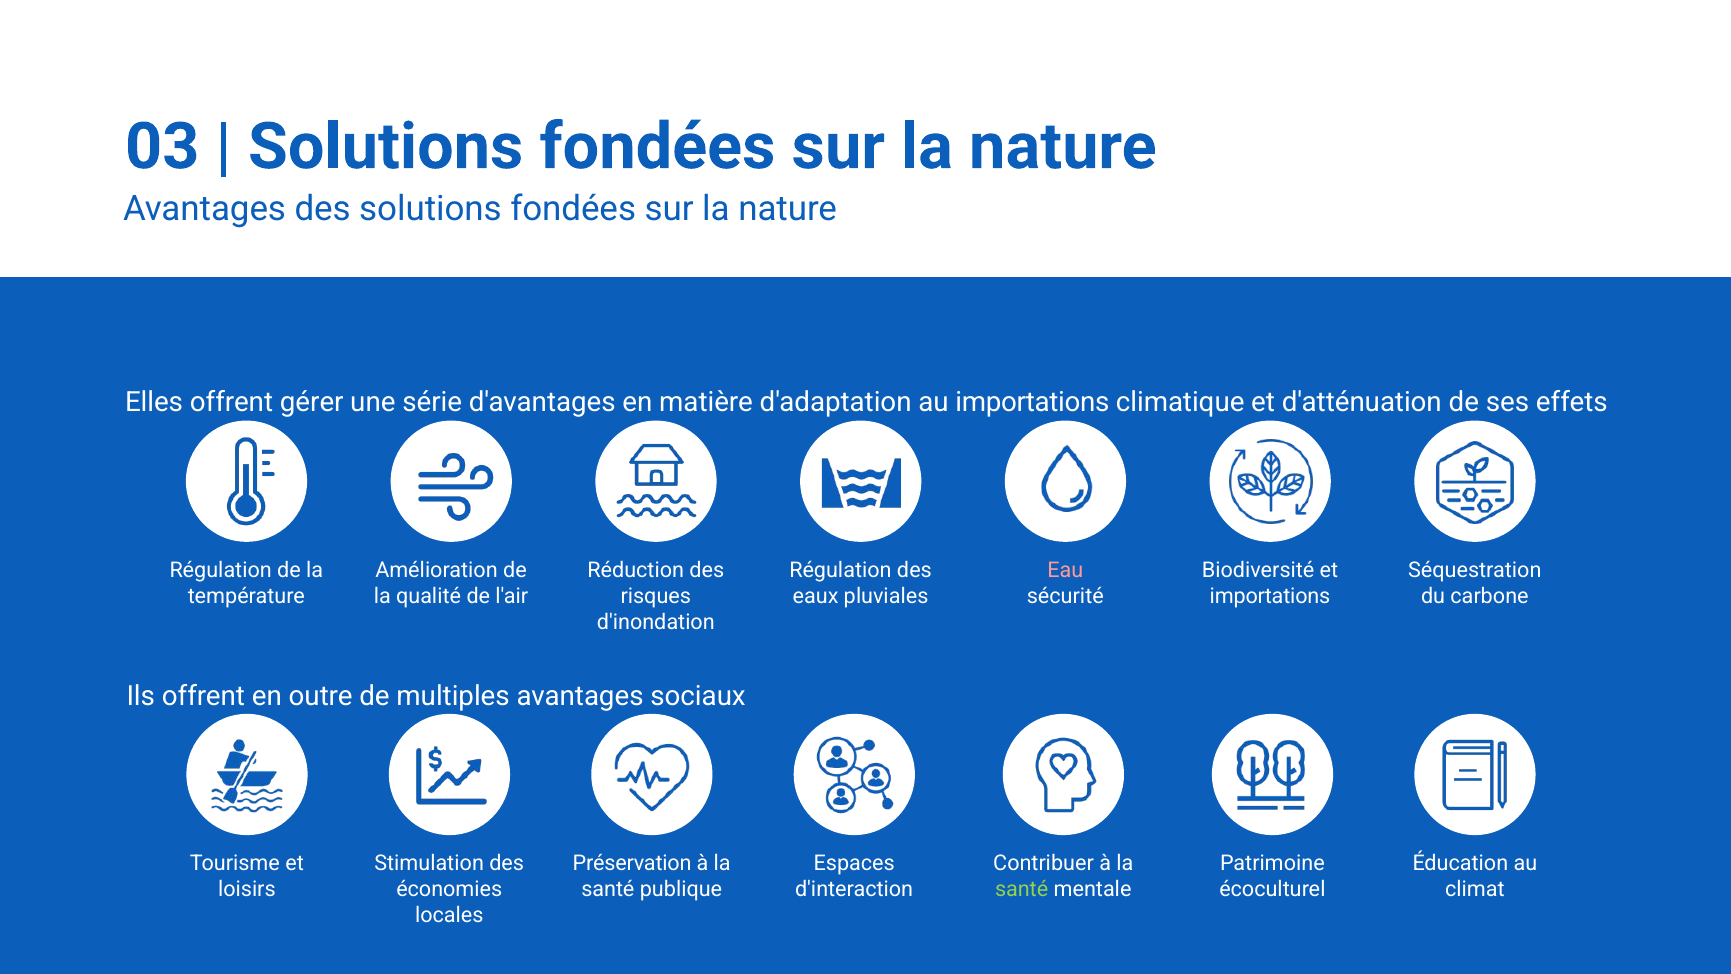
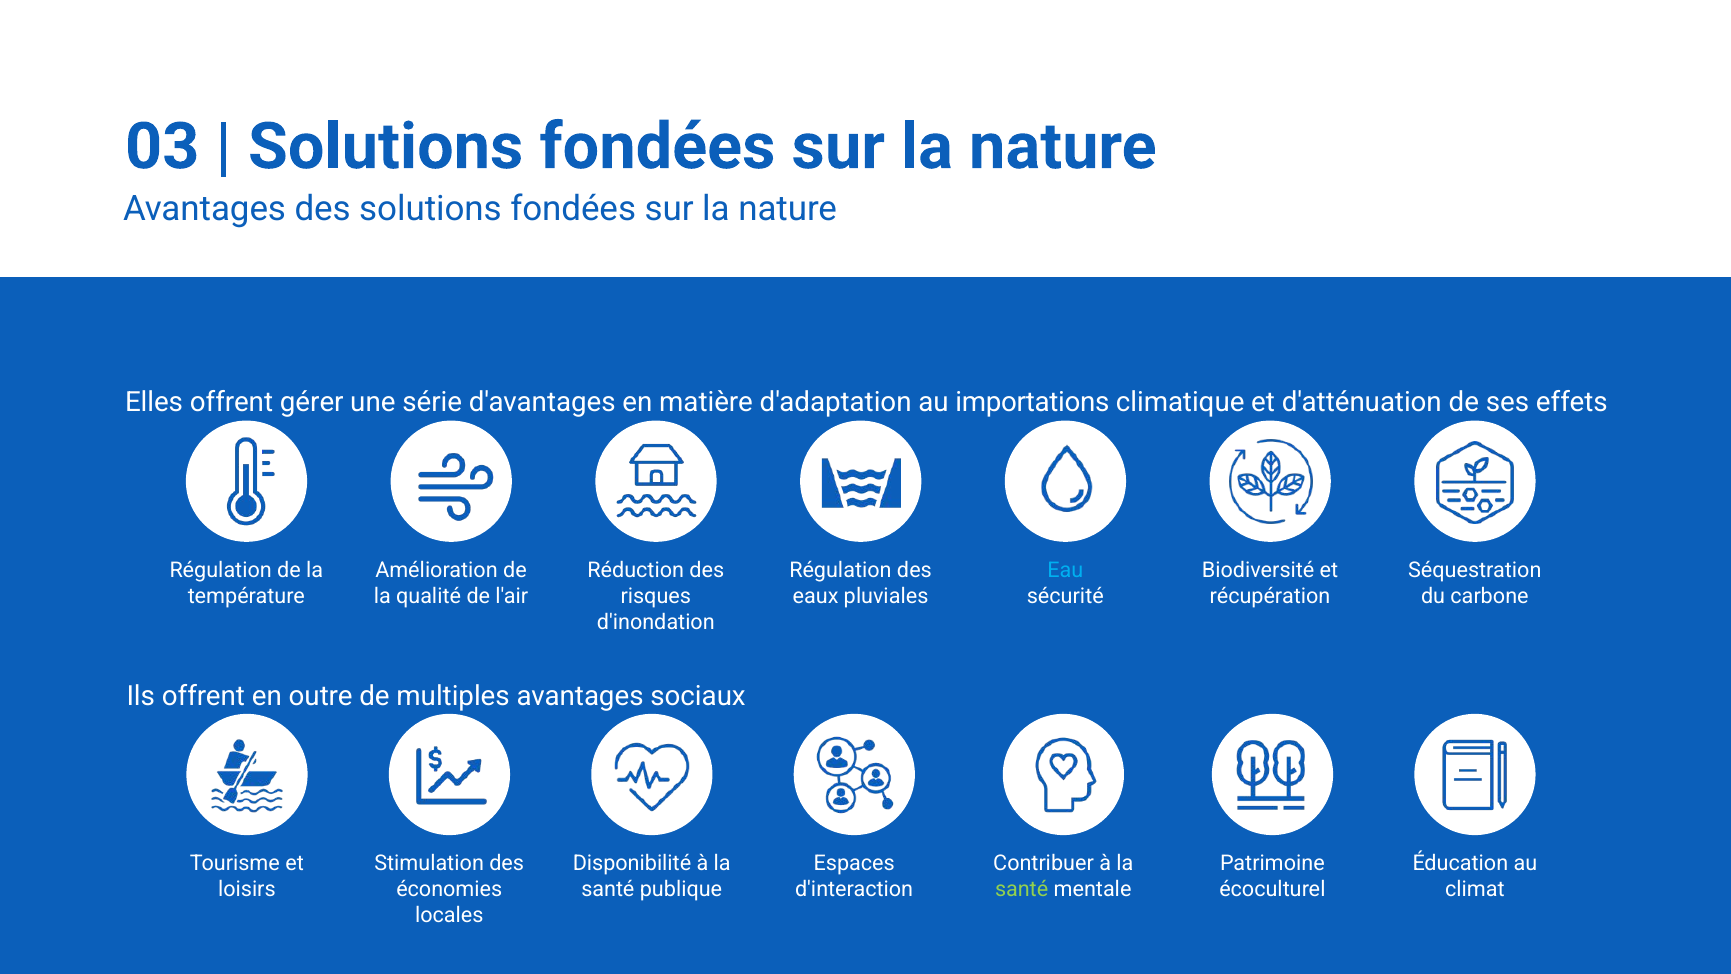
Eau colour: pink -> light blue (1065, 570)
importations: importations -> récupération (1270, 596)
Préservation: Préservation -> Disponibilité (632, 863)
